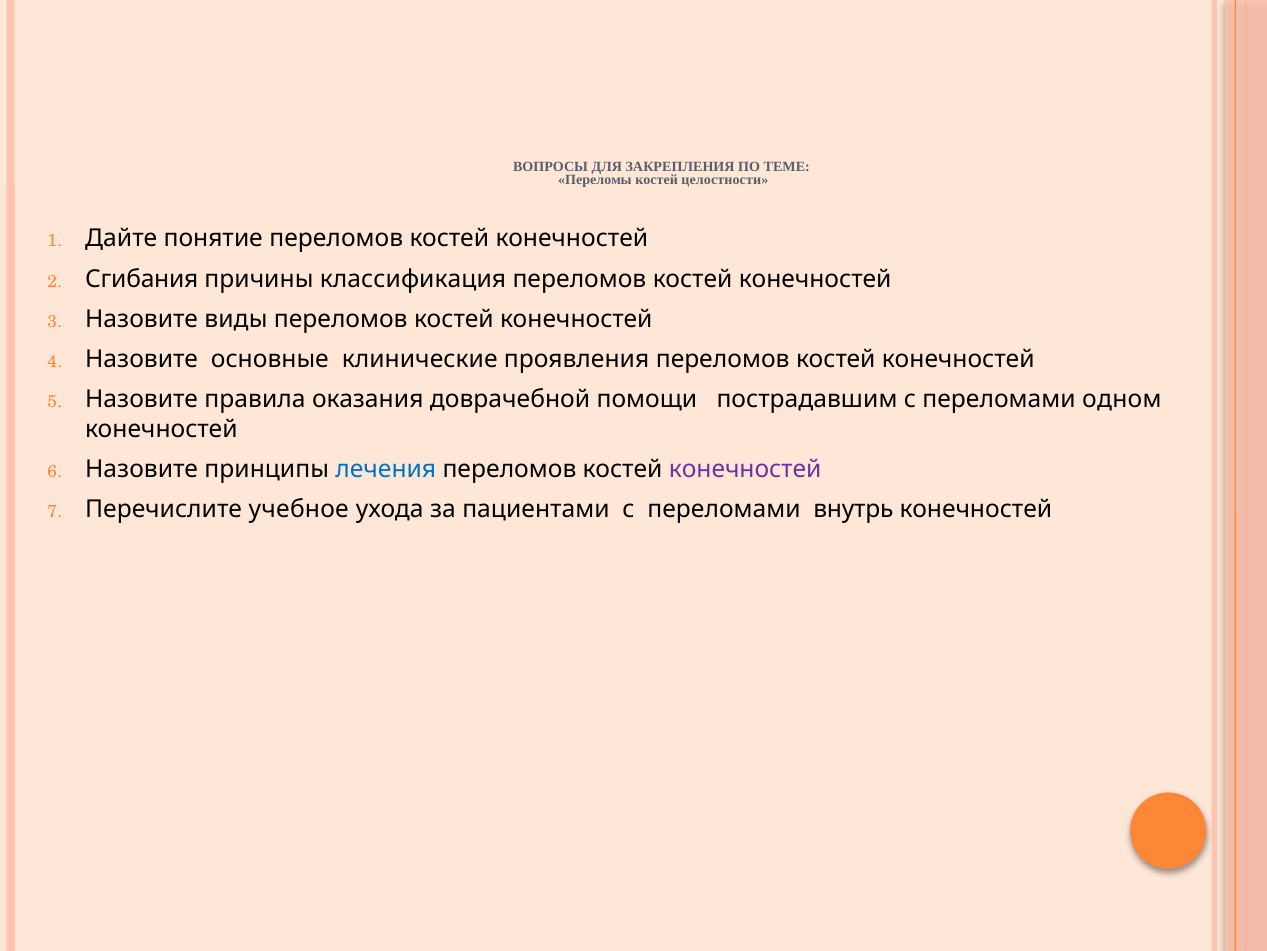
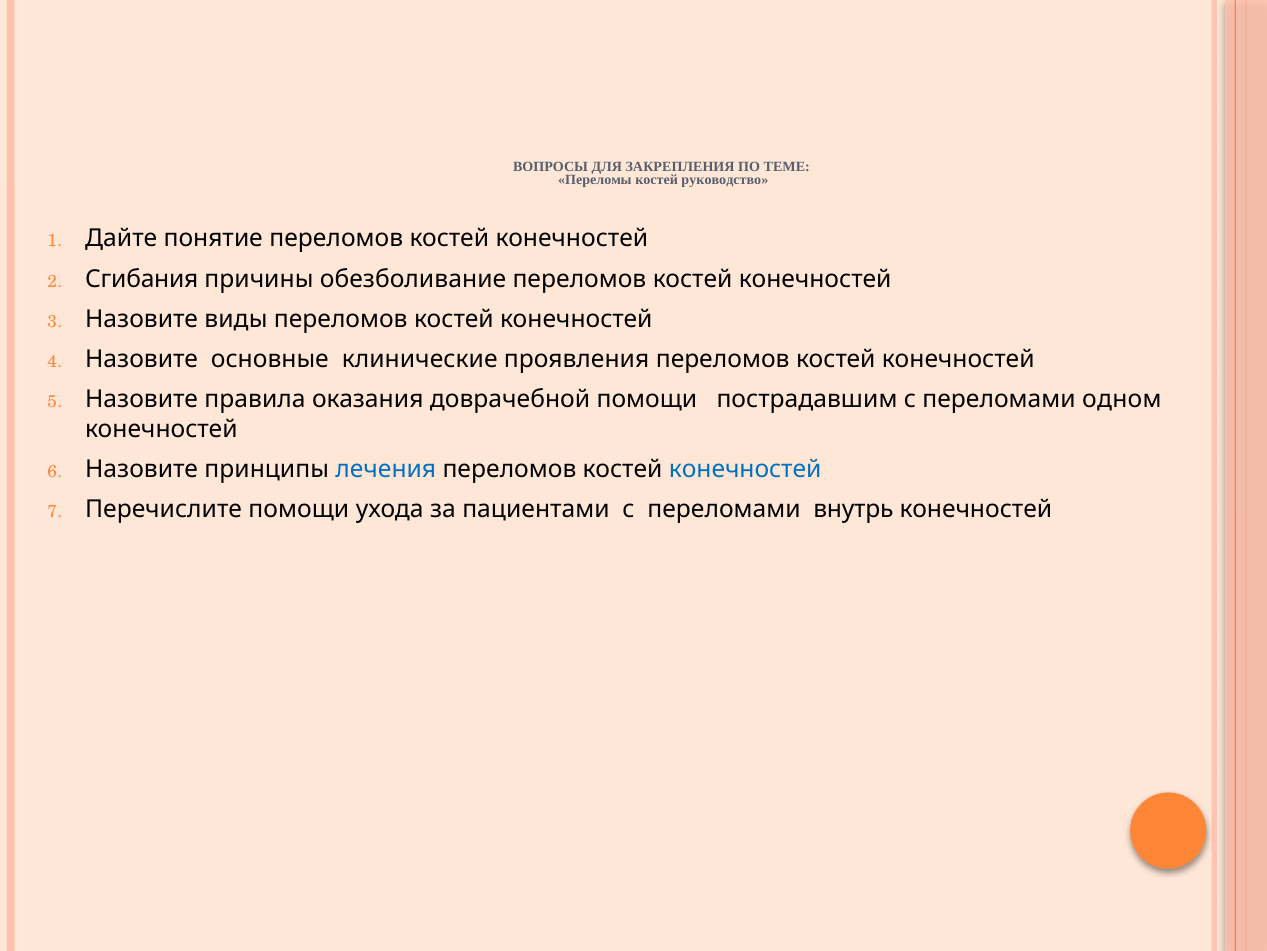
целостности: целостности -> руководство (725, 180)
классификация: классификация -> обезболивание (413, 279)
конечностей colour: purple -> blue (745, 469)
Перечислите учебное: учебное -> помощи (299, 509)
